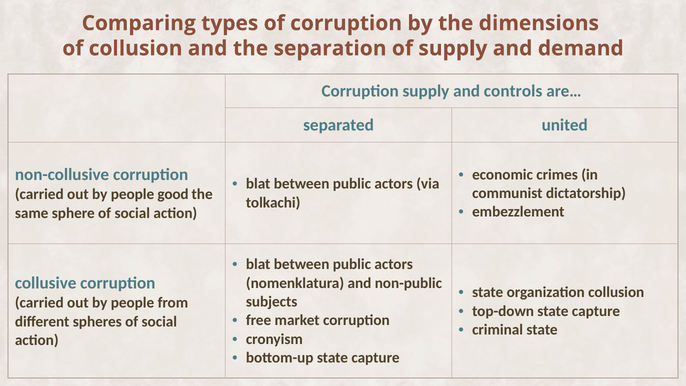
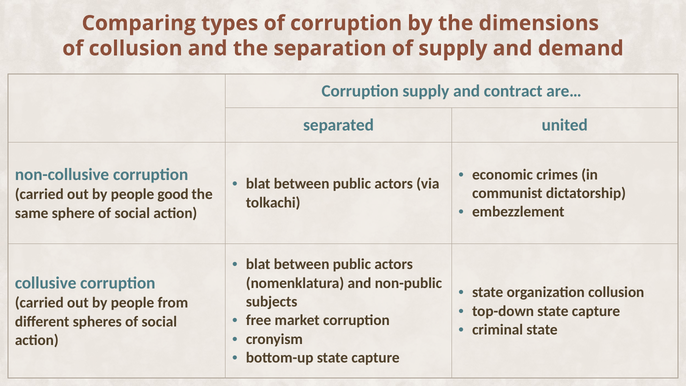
controls: controls -> contract (513, 91)
